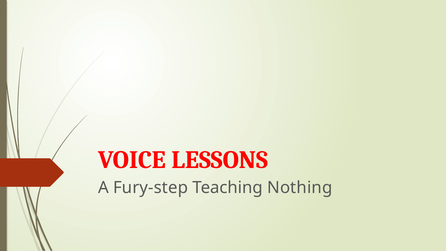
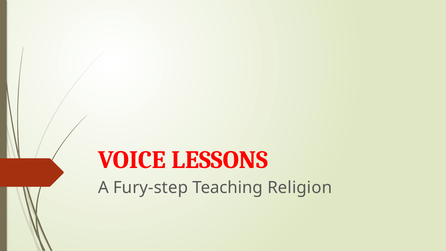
Nothing: Nothing -> Religion (300, 188)
